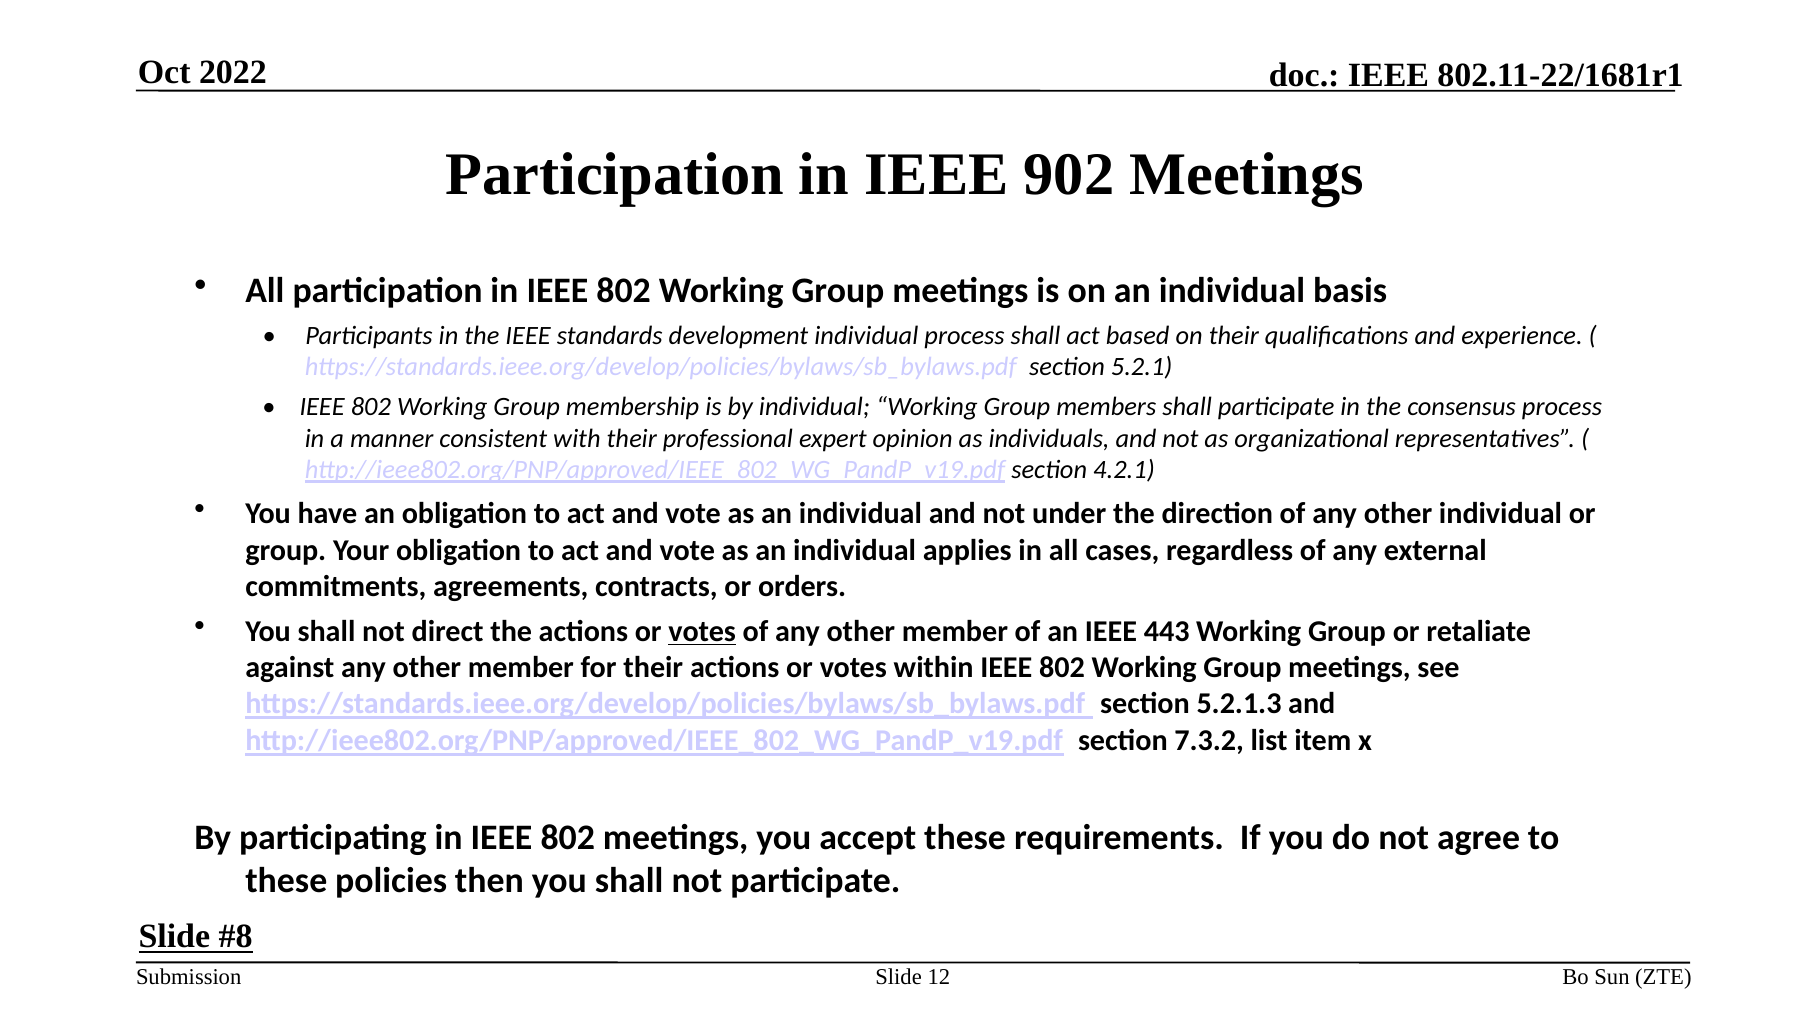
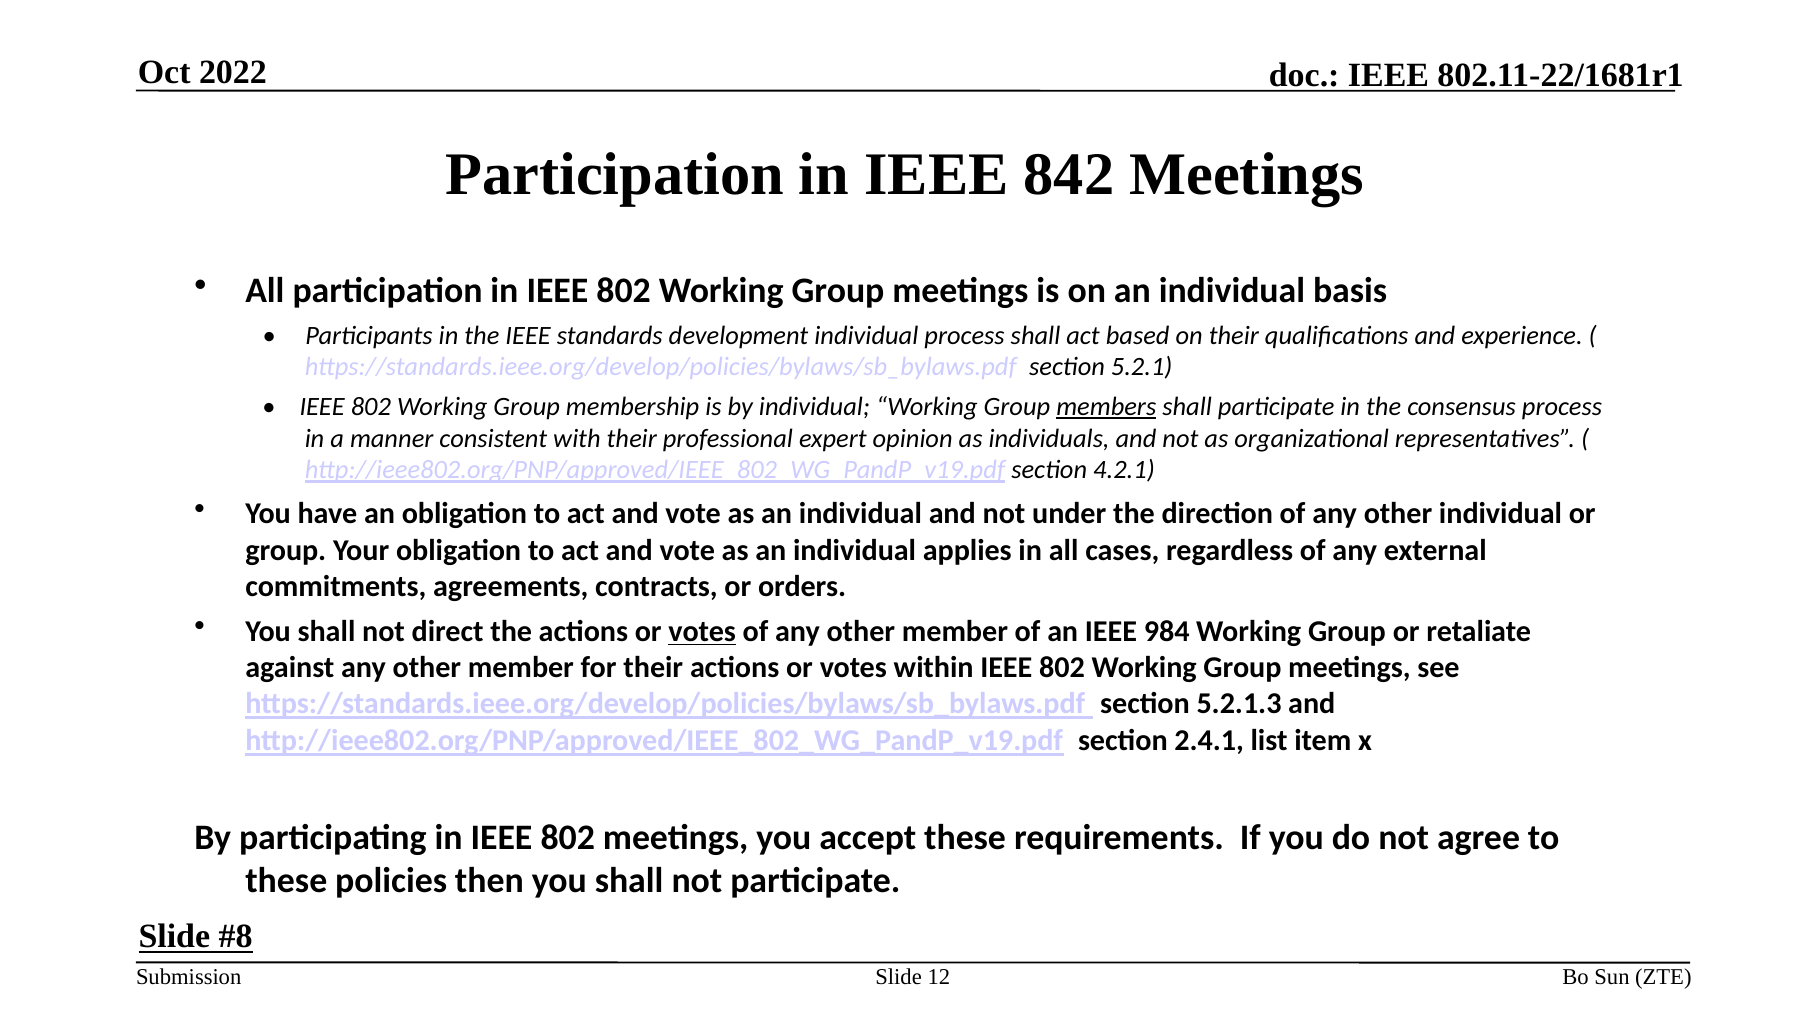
902: 902 -> 842 (1069, 174)
members underline: none -> present (1106, 407)
443: 443 -> 984 (1167, 631)
7.3.2: 7.3.2 -> 2.4.1 (1209, 741)
